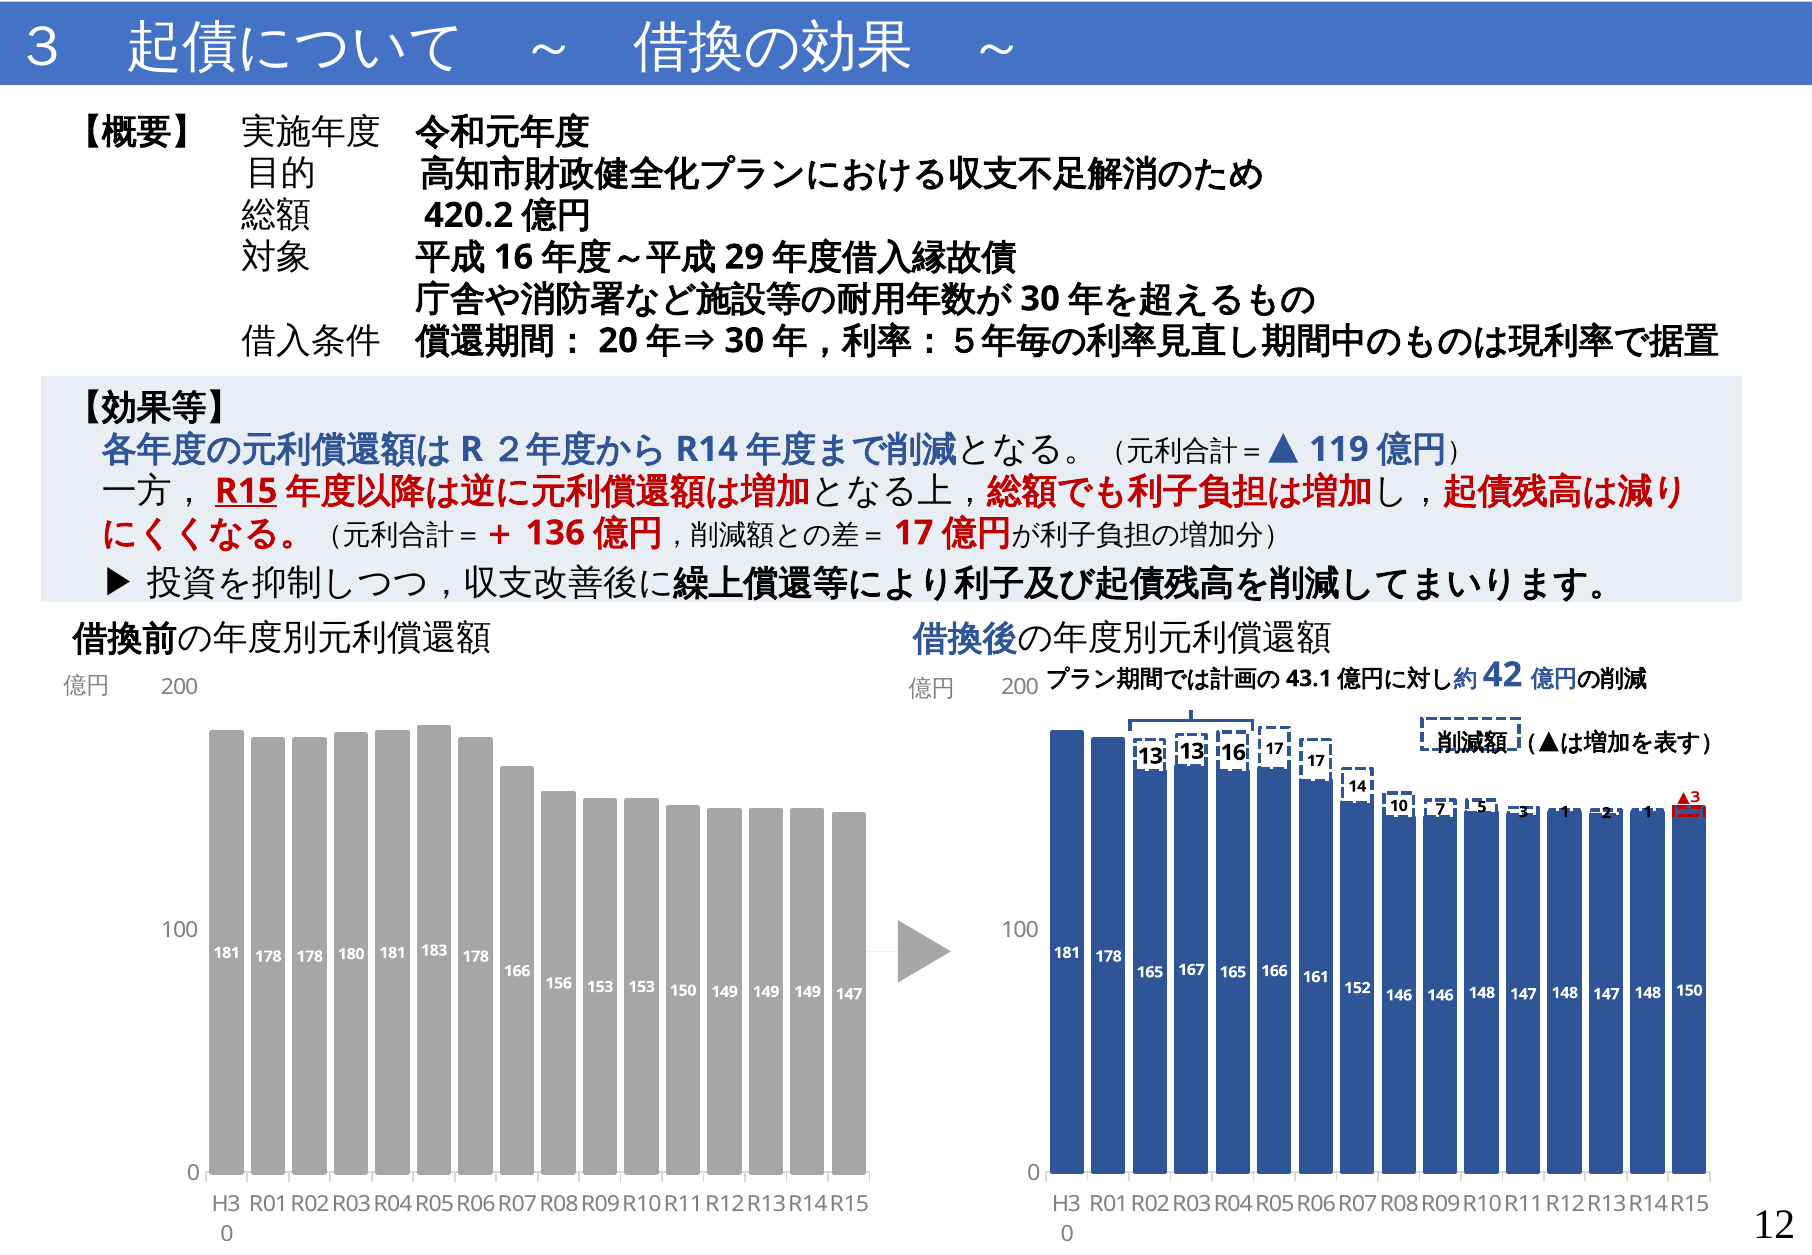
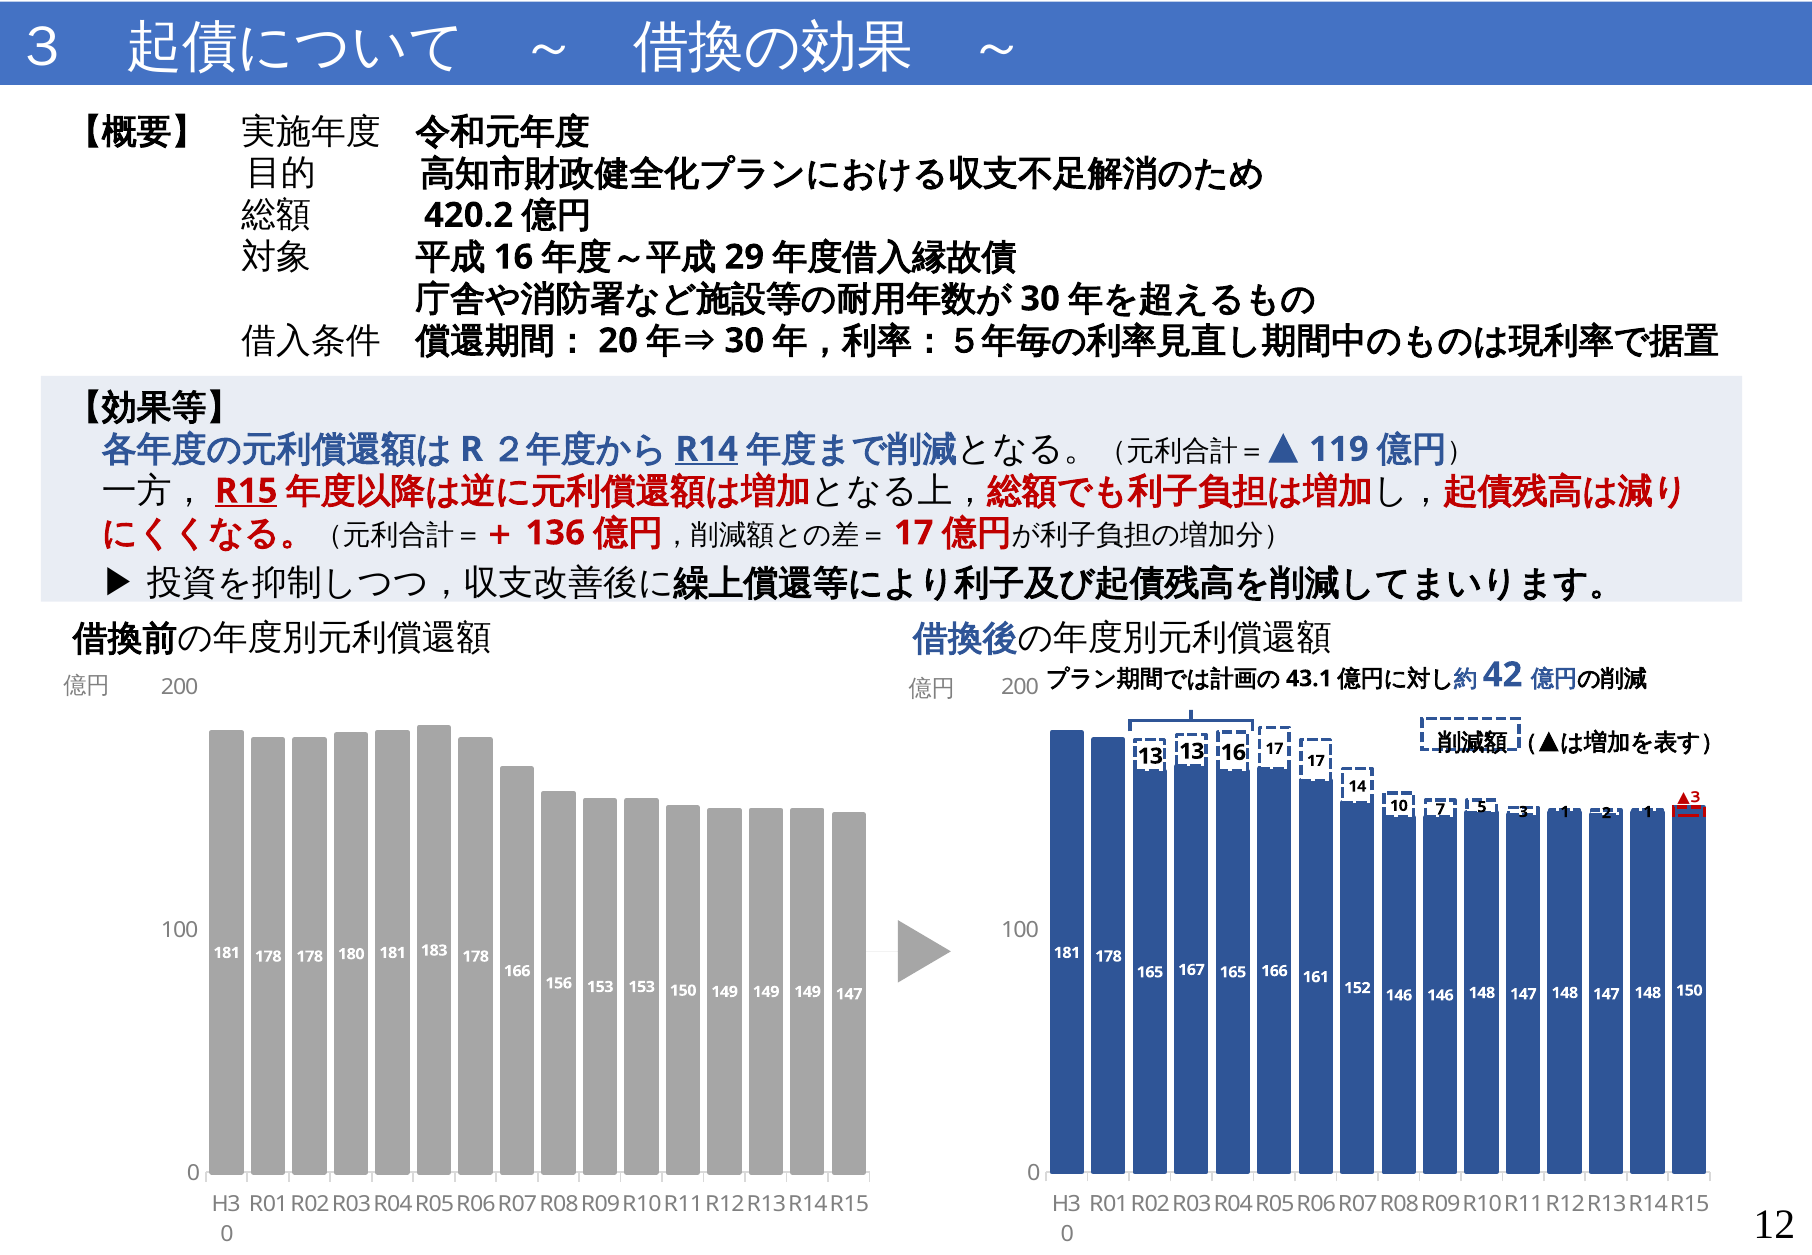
R14 underline: none -> present (707, 449)
